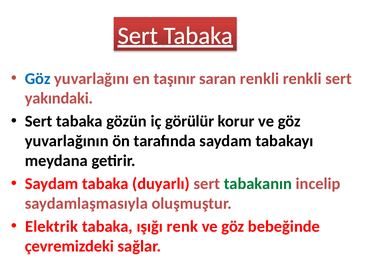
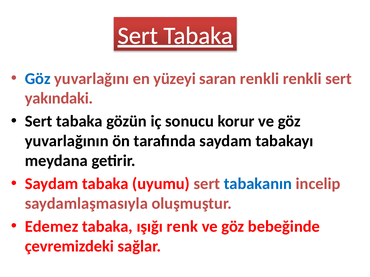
taşınır: taşınır -> yüzeyi (175, 79)
görülür: görülür -> sonucu (190, 122)
duyarlı: duyarlı -> uyumu (161, 184)
tabakanın colour: green -> blue (258, 184)
Elektrik: Elektrik -> Edemez (52, 227)
